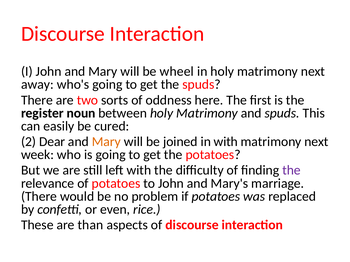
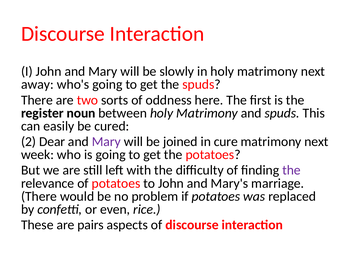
wheel: wheel -> slowly (177, 72)
Mary colour: orange -> purple (106, 142)
in with: with -> cure (226, 142)
than: than -> pairs (91, 225)
